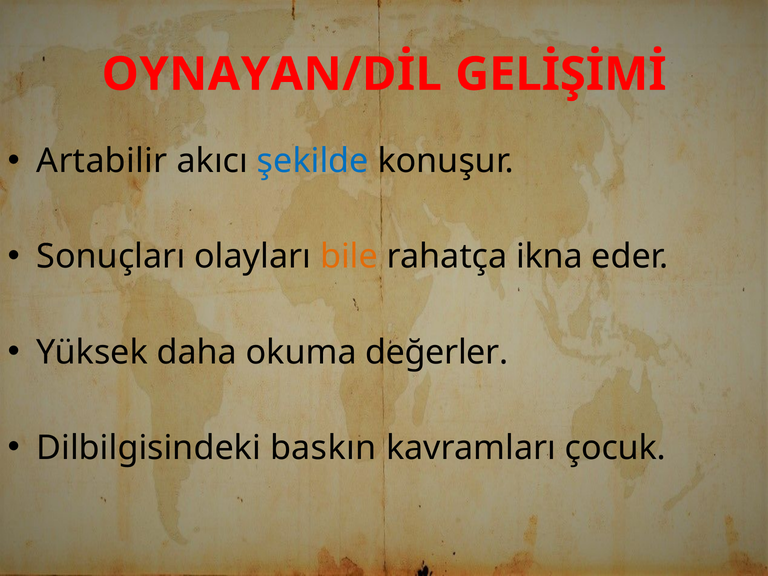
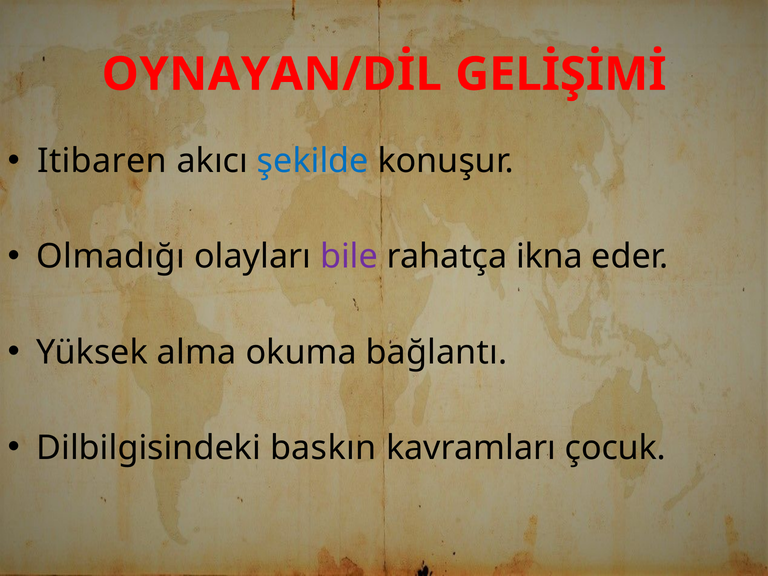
Artabilir: Artabilir -> Itibaren (102, 161)
Sonuçları: Sonuçları -> Olmadığı (111, 257)
bile colour: orange -> purple (349, 257)
daha: daha -> alma (197, 352)
değerler: değerler -> bağlantı (436, 352)
